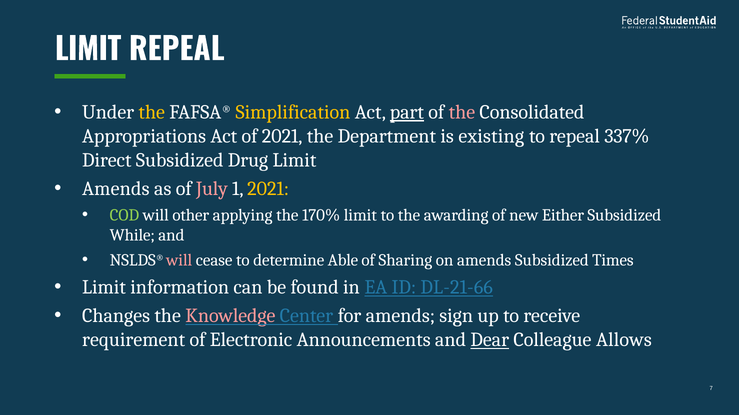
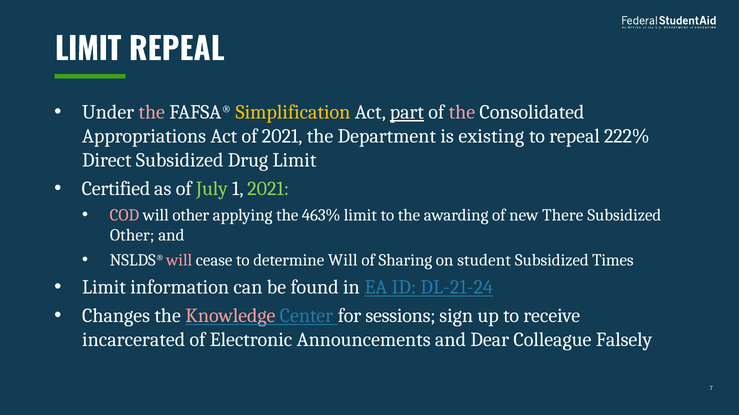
the colour: yellow -> pink (152, 112)
337%: 337% -> 222% (627, 136)
Amends: Amends -> Certified (116, 189)
July colour: pink -> light green (212, 189)
2021 colour: yellow -> light green (268, 189)
COD colour: light green -> pink (124, 215)
170%: 170% -> 463% (321, 215)
Either: Either -> There (563, 215)
While: While -> Other (132, 236)
determine Able: Able -> Will (343, 261)
on amends: amends -> student (484, 261)
DL-21-66: DL-21-66 -> DL-21-24 (457, 288)
for amends: amends -> sessions (401, 316)
requirement: requirement -> incarcerated (134, 340)
Dear underline: present -> none (490, 340)
Allows: Allows -> Falsely (624, 340)
